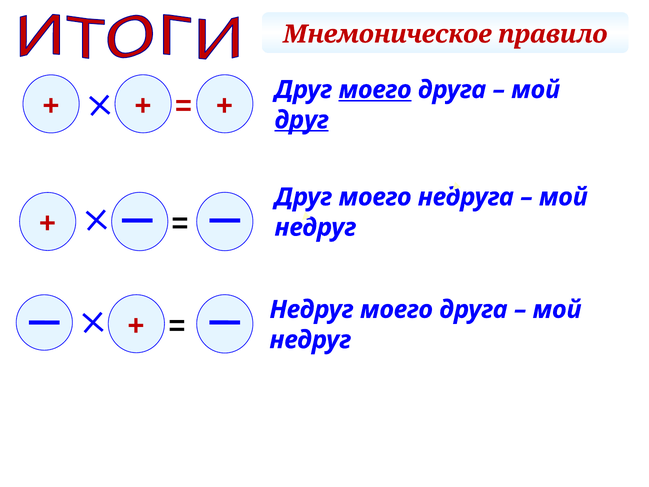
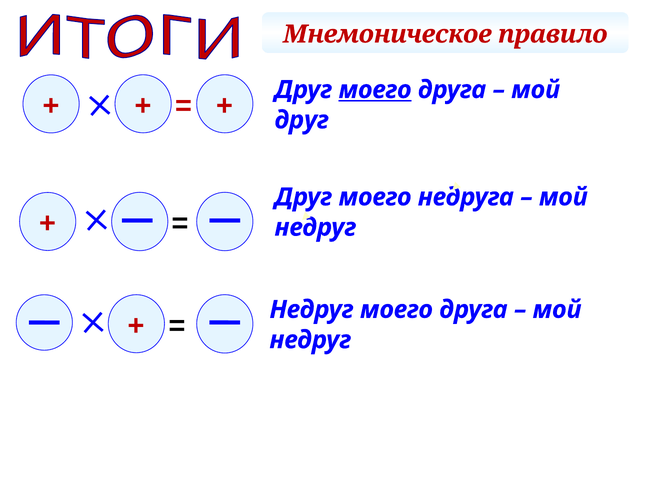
друг underline: present -> none (302, 120)
